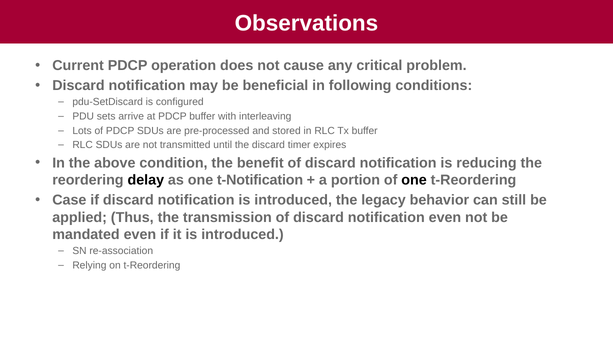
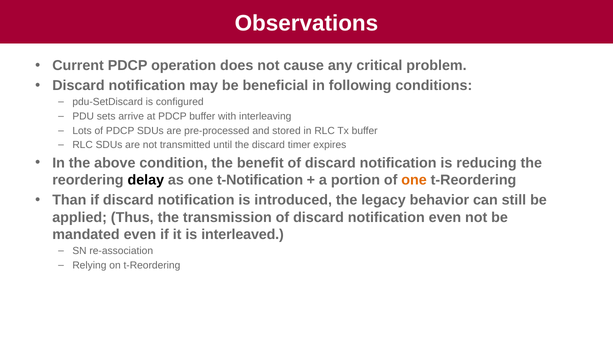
one colour: black -> orange (414, 180)
Case: Case -> Than (69, 200)
it is introduced: introduced -> interleaved (243, 234)
